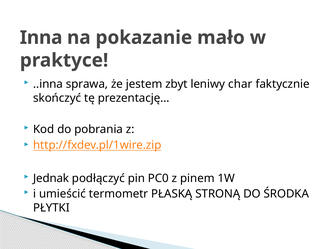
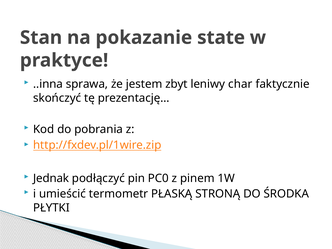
Inna: Inna -> Stan (41, 38)
mało: mało -> state (221, 38)
